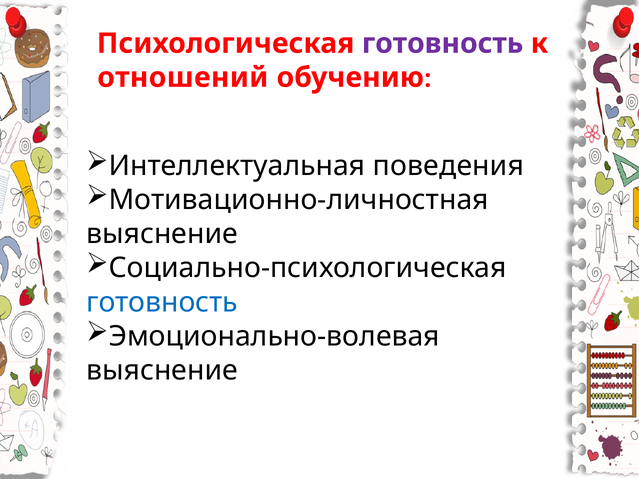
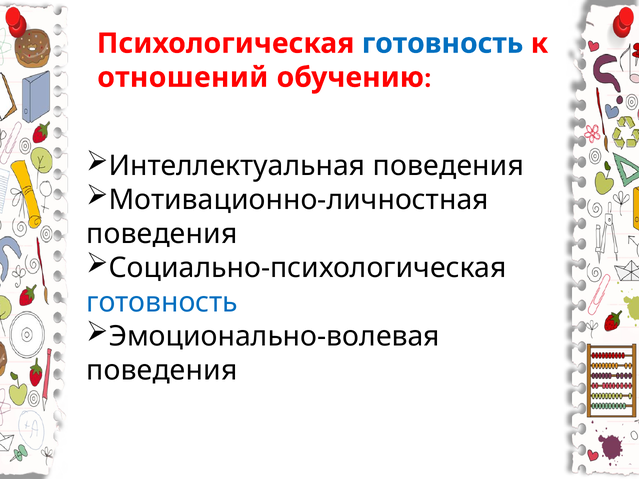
готовность colour: purple -> blue (443, 43)
выяснение: выяснение -> поведения (162, 234)
выяснение: выяснение -> поведения (162, 370)
